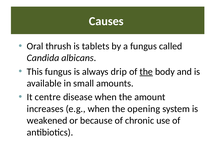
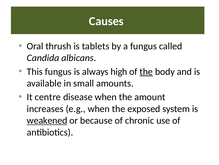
drip: drip -> high (119, 71)
opening: opening -> exposed (144, 108)
weakened underline: none -> present (47, 120)
